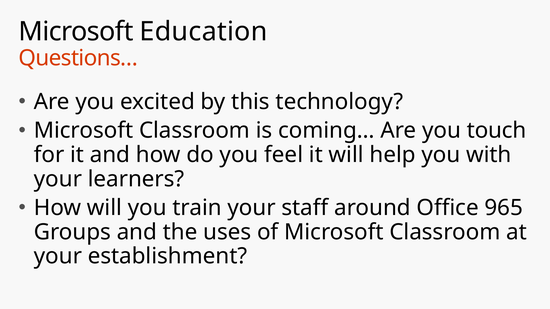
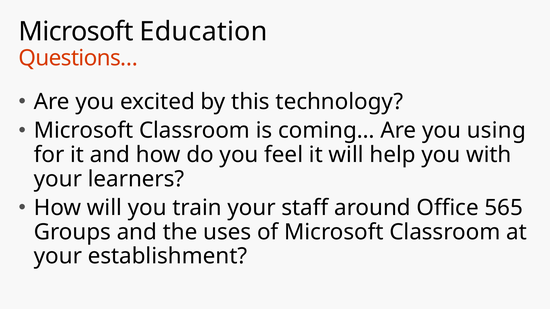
touch: touch -> using (496, 131)
965: 965 -> 565 (504, 208)
